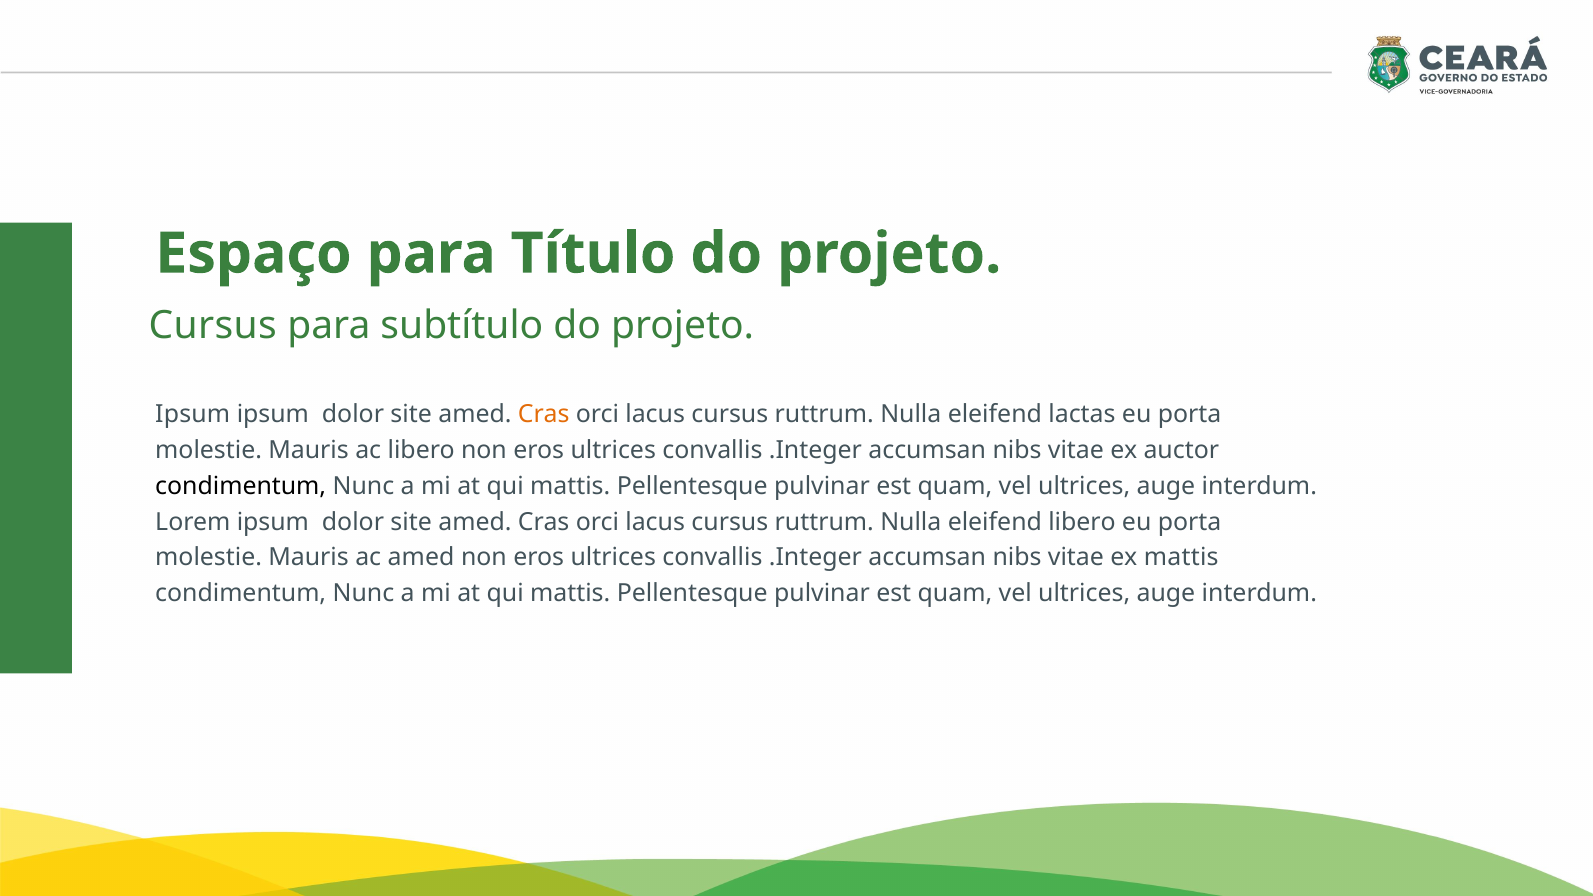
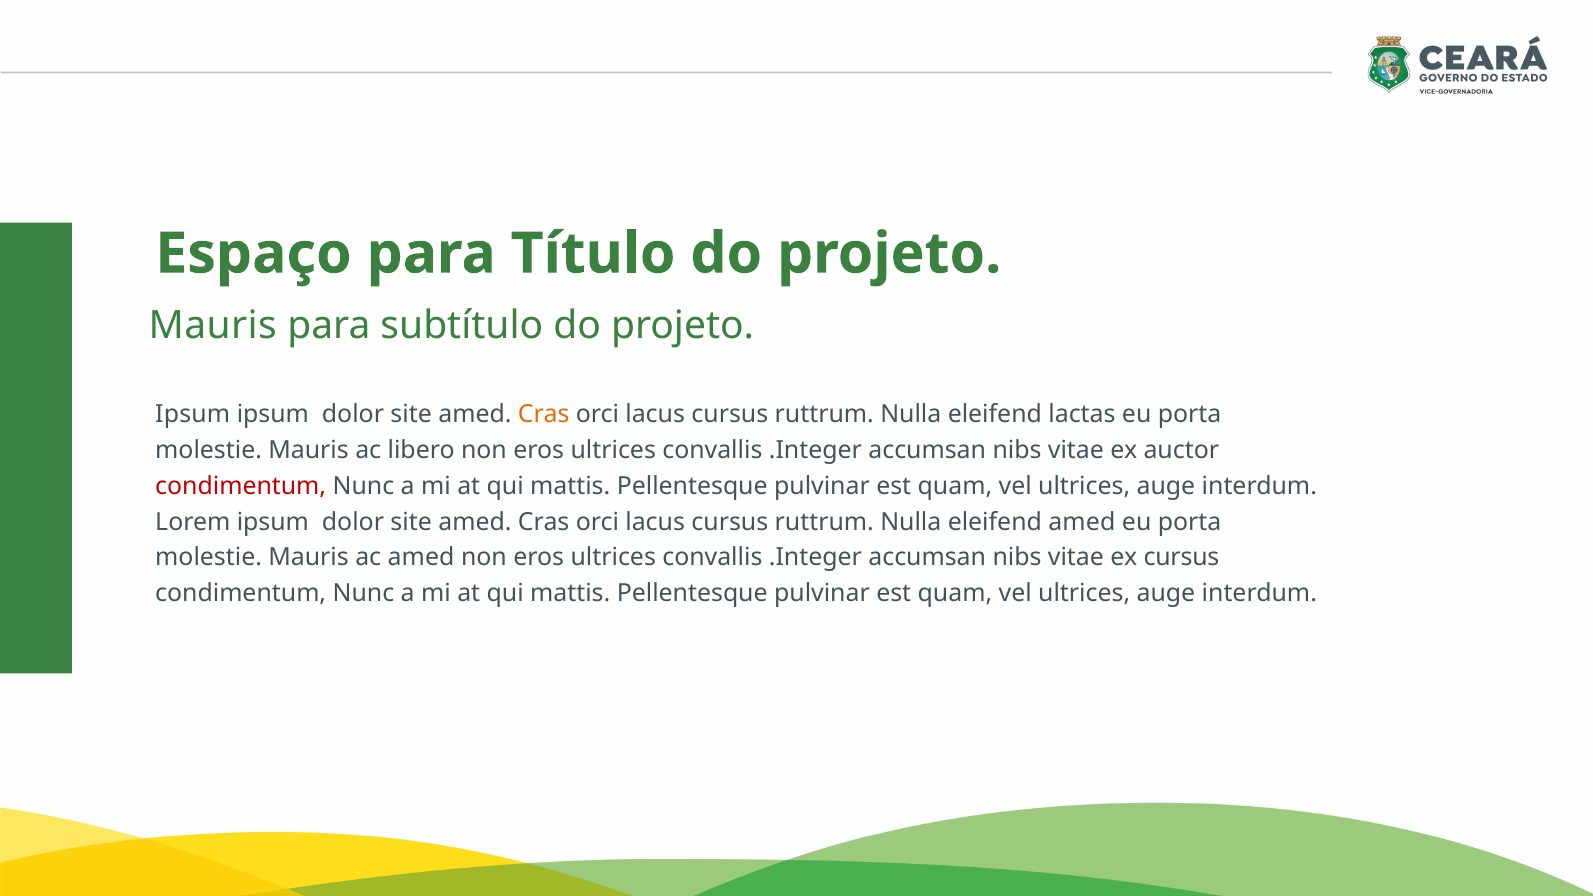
Cursus: Cursus -> Mauris (213, 325)
condimentum colour: black -> red (241, 486)
eleifend libero: libero -> amed (1082, 522)
ex mattis: mattis -> cursus (1181, 558)
